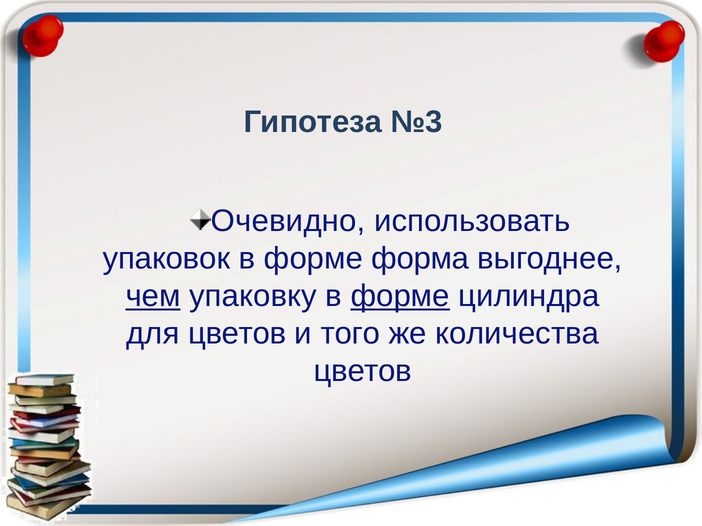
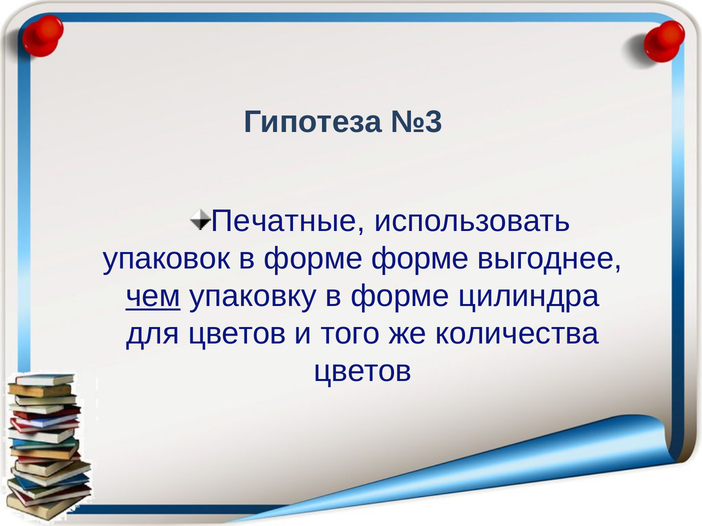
Очевидно: Очевидно -> Печатные (288, 221)
форме форма: форма -> форме (420, 259)
форме underline: present -> none (400, 296)
